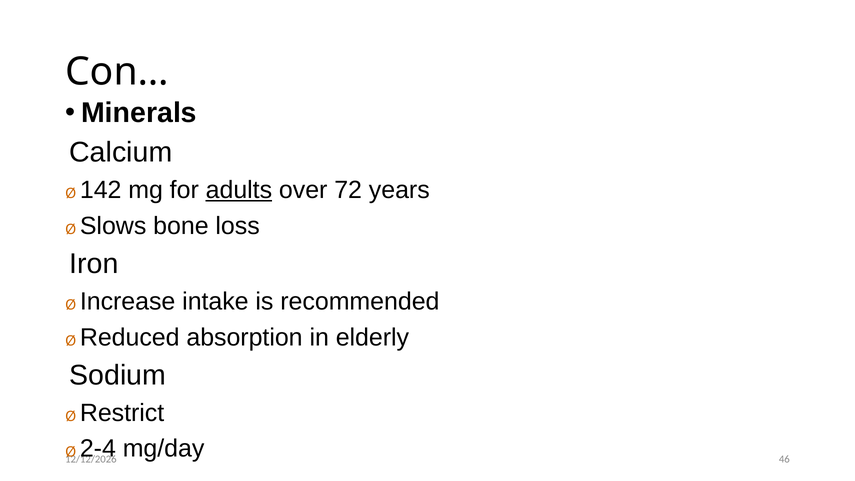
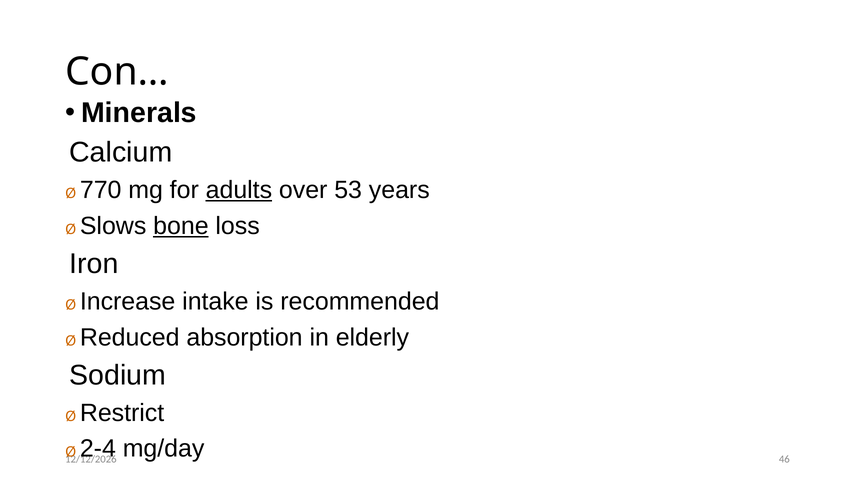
142: 142 -> 770 (101, 190)
72: 72 -> 53 (348, 190)
bone underline: none -> present (181, 226)
